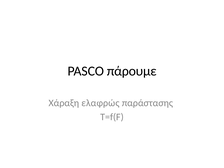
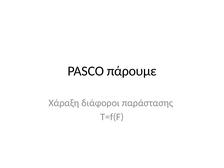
ελαφρώς: ελαφρώς -> διάφοροι (101, 103)
